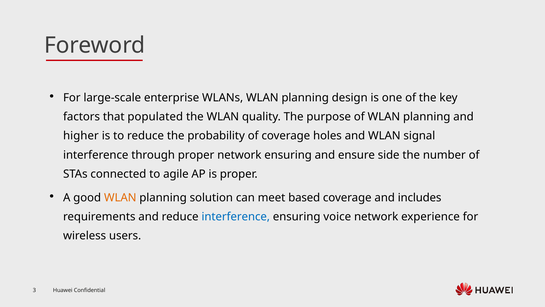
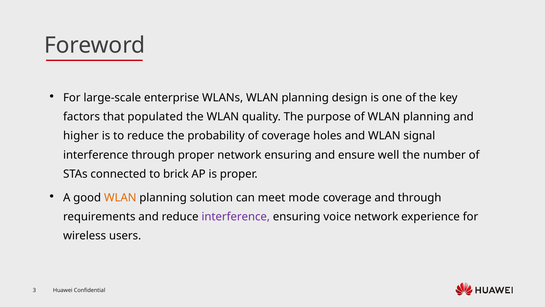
side: side -> well (389, 155)
agile: agile -> brick (176, 174)
based: based -> mode (304, 197)
and includes: includes -> through (420, 197)
interference colour: blue -> purple (236, 216)
